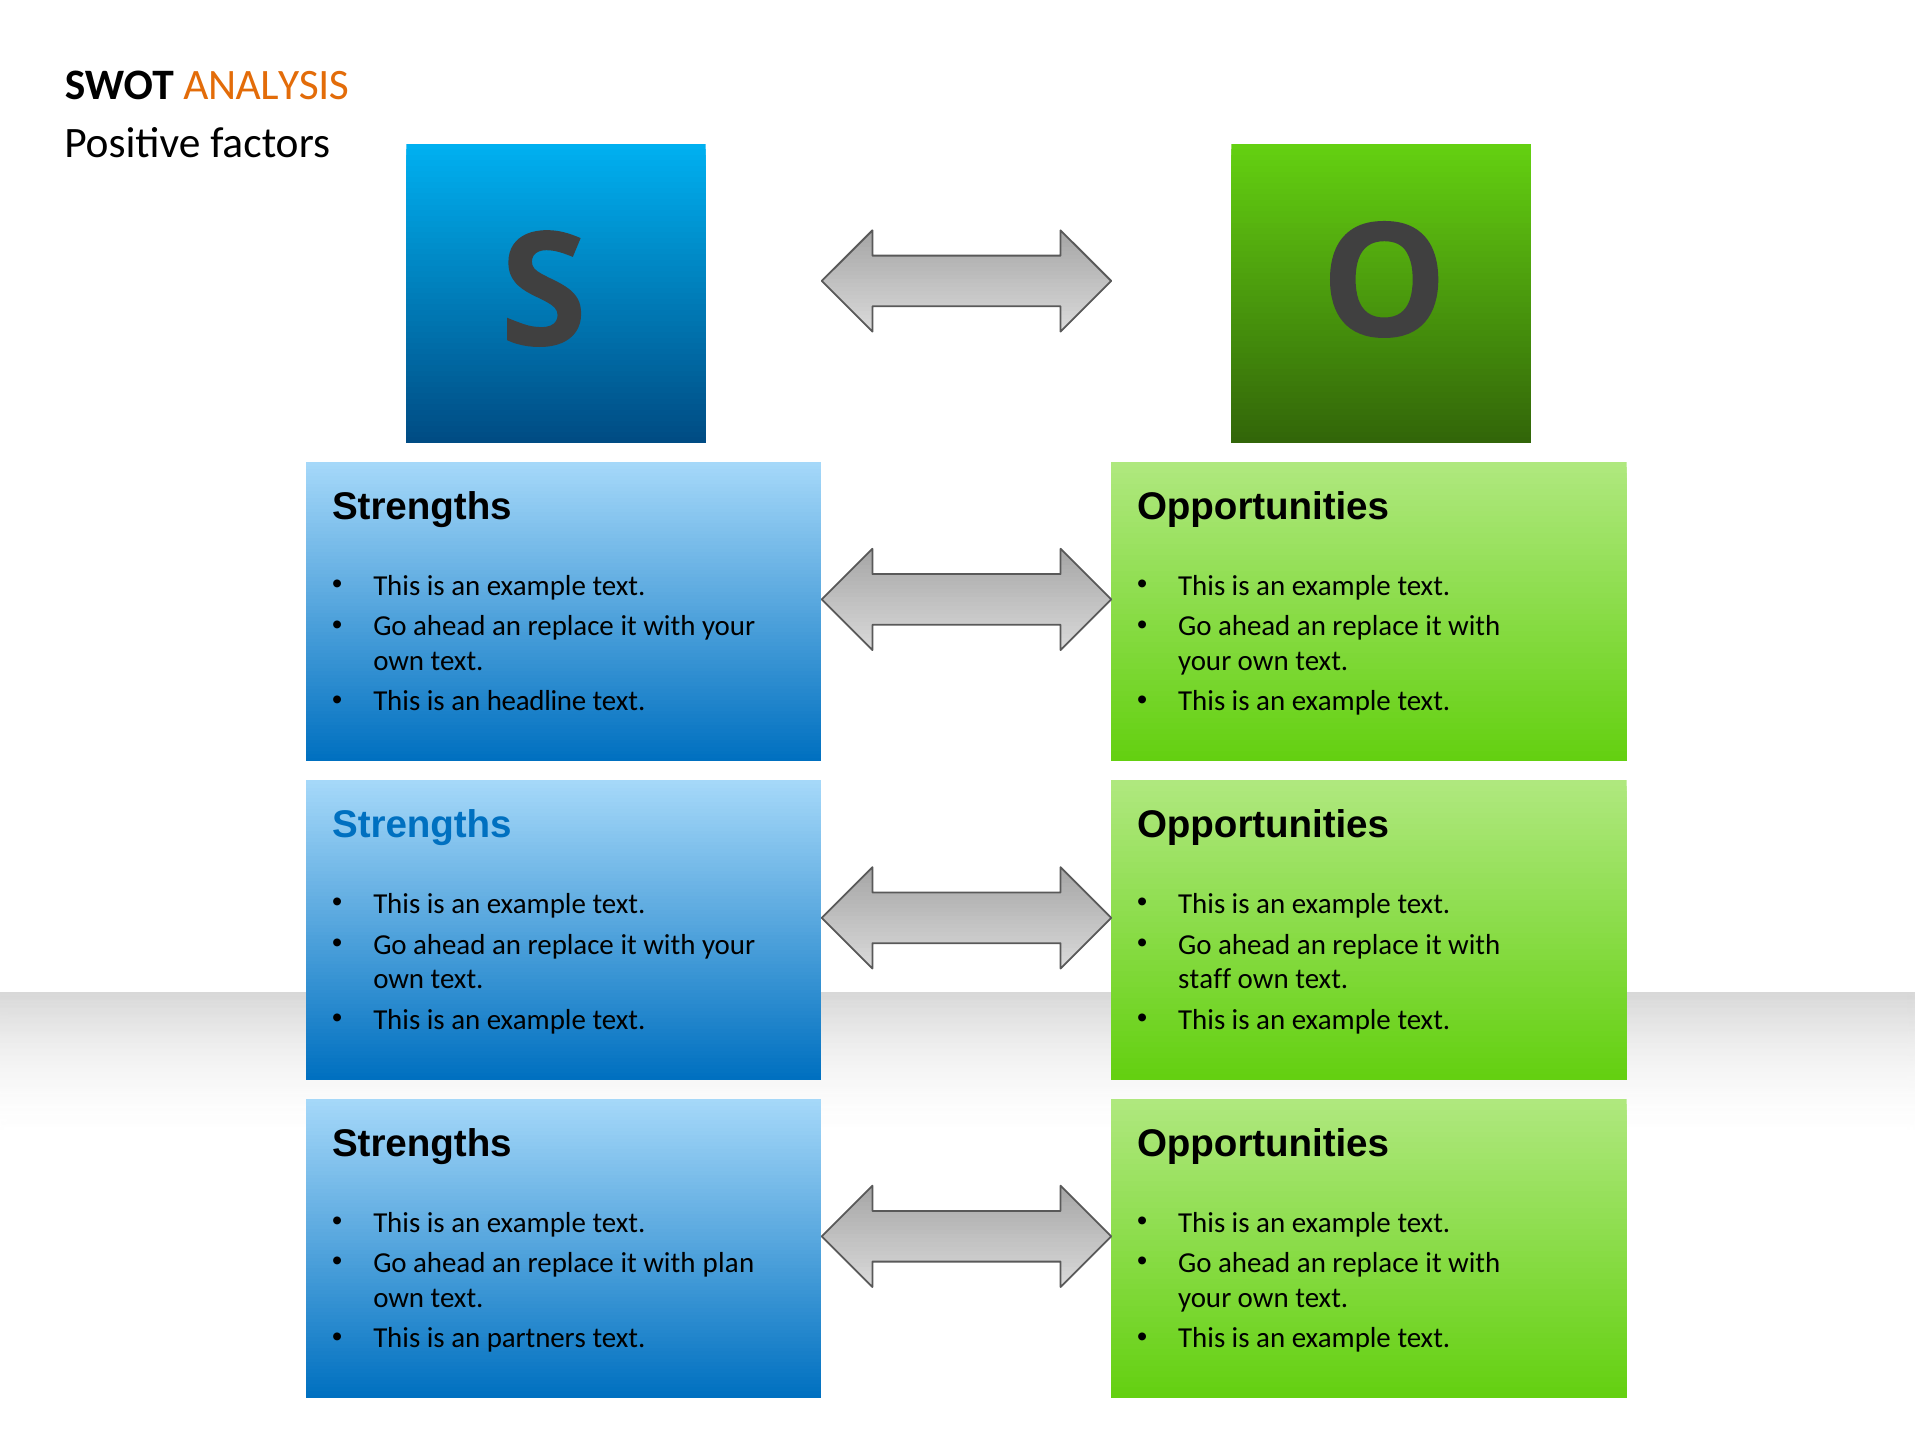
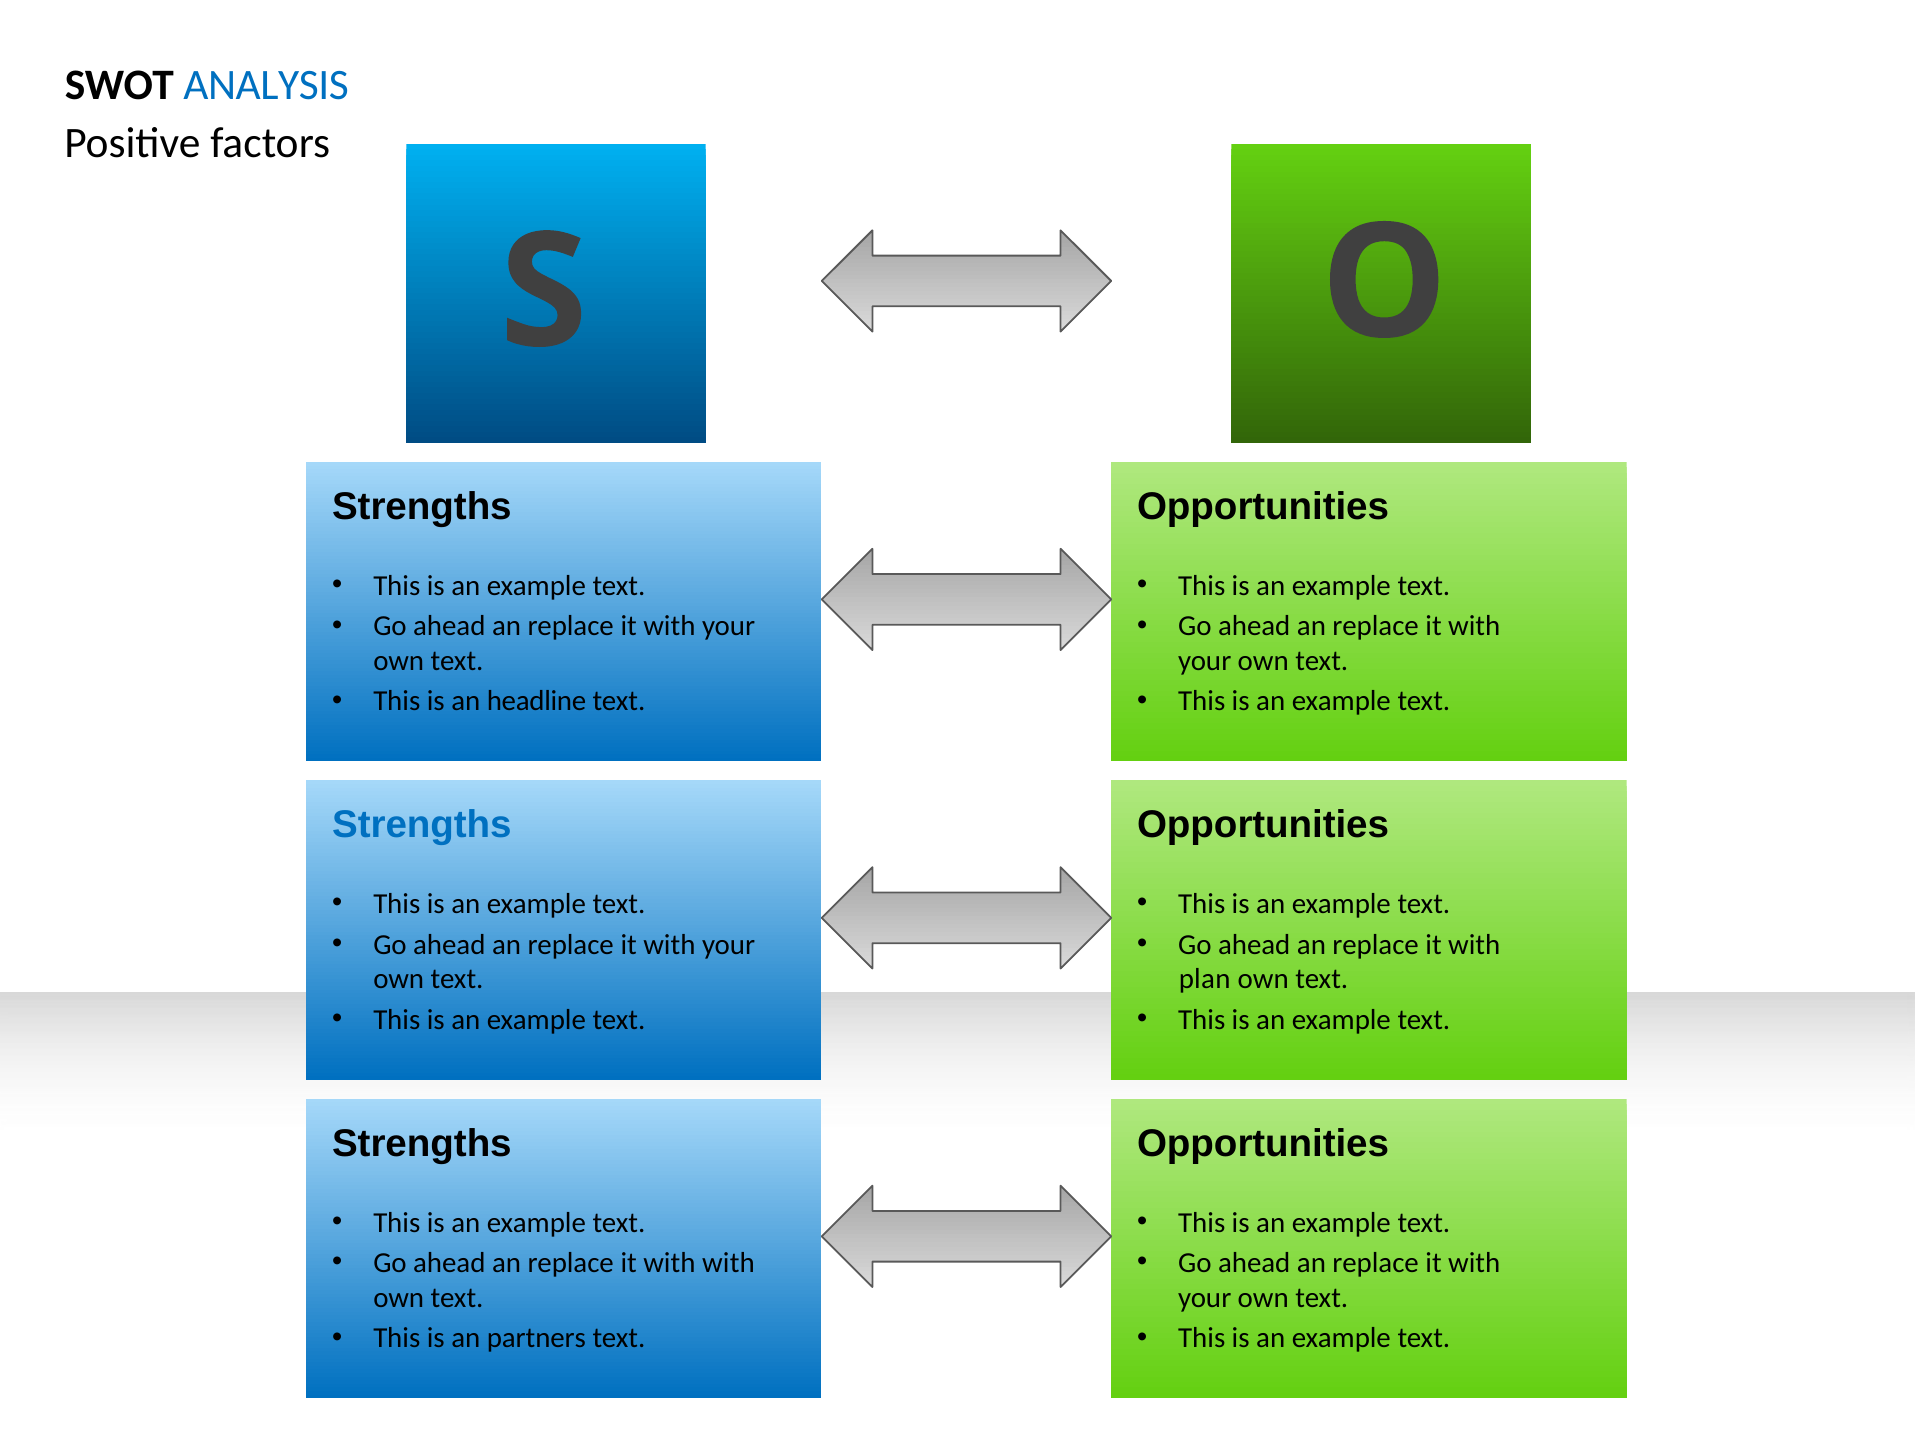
ANALYSIS colour: orange -> blue (266, 85)
staff: staff -> plan (1205, 979)
with plan: plan -> with (728, 1263)
